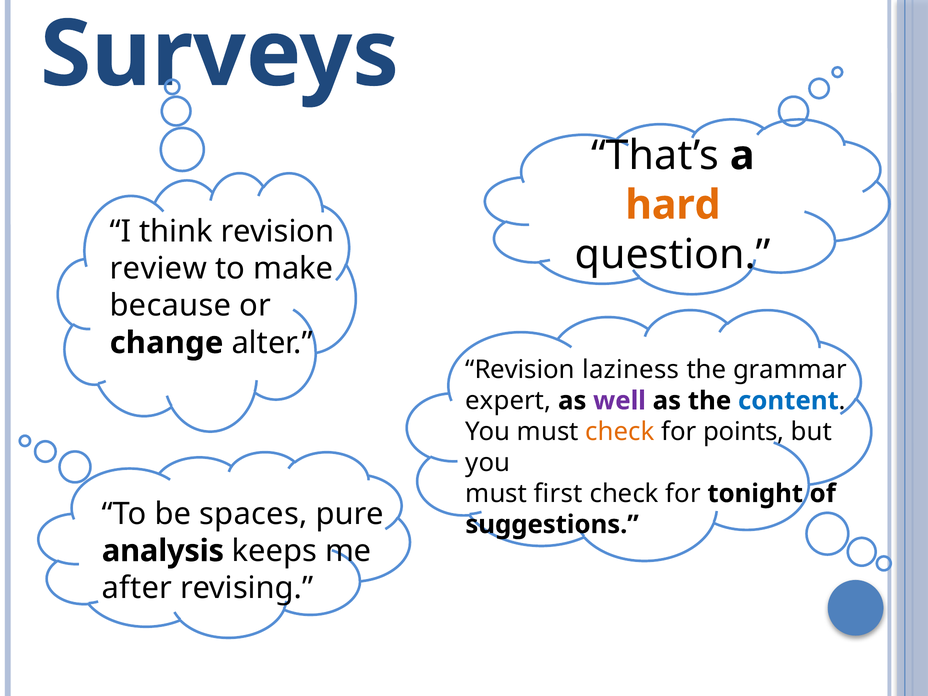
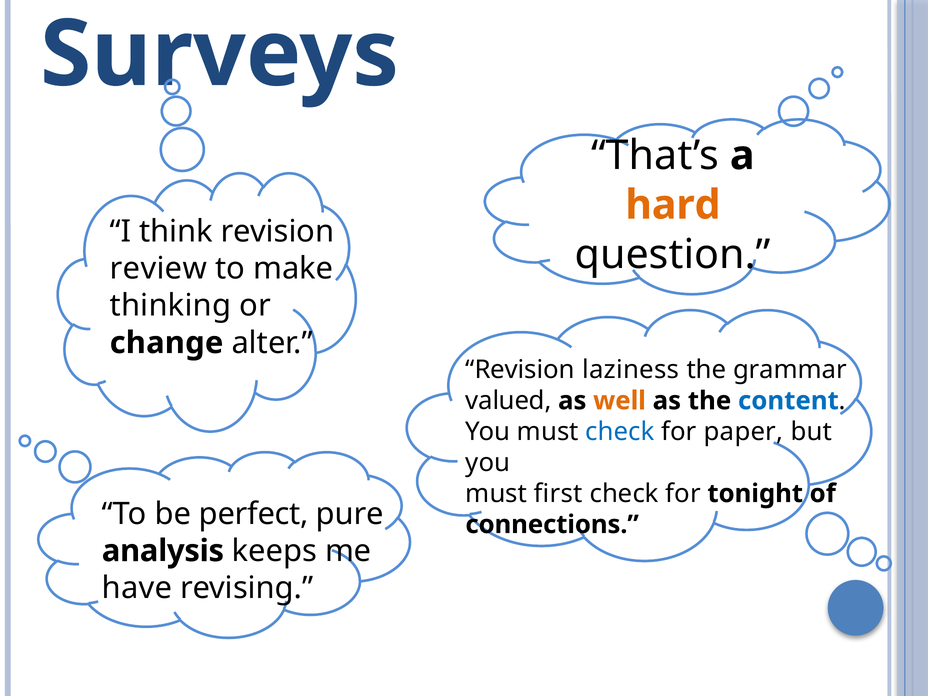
because: because -> thinking (170, 306)
expert: expert -> valued (508, 401)
well colour: purple -> orange (620, 401)
check colour: orange -> blue (620, 432)
points: points -> paper (744, 432)
spaces: spaces -> perfect (254, 514)
suggestions: suggestions -> connections (552, 525)
after: after -> have (137, 588)
